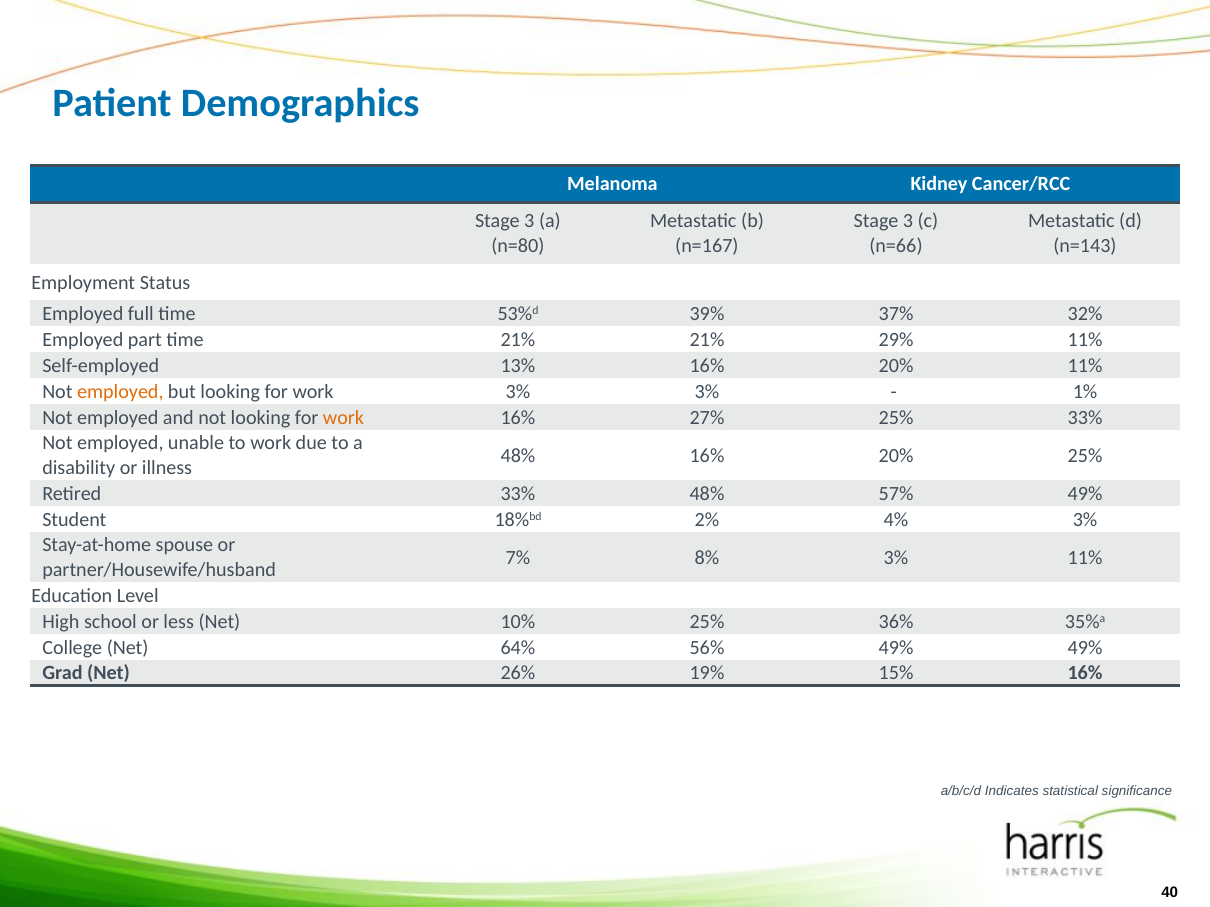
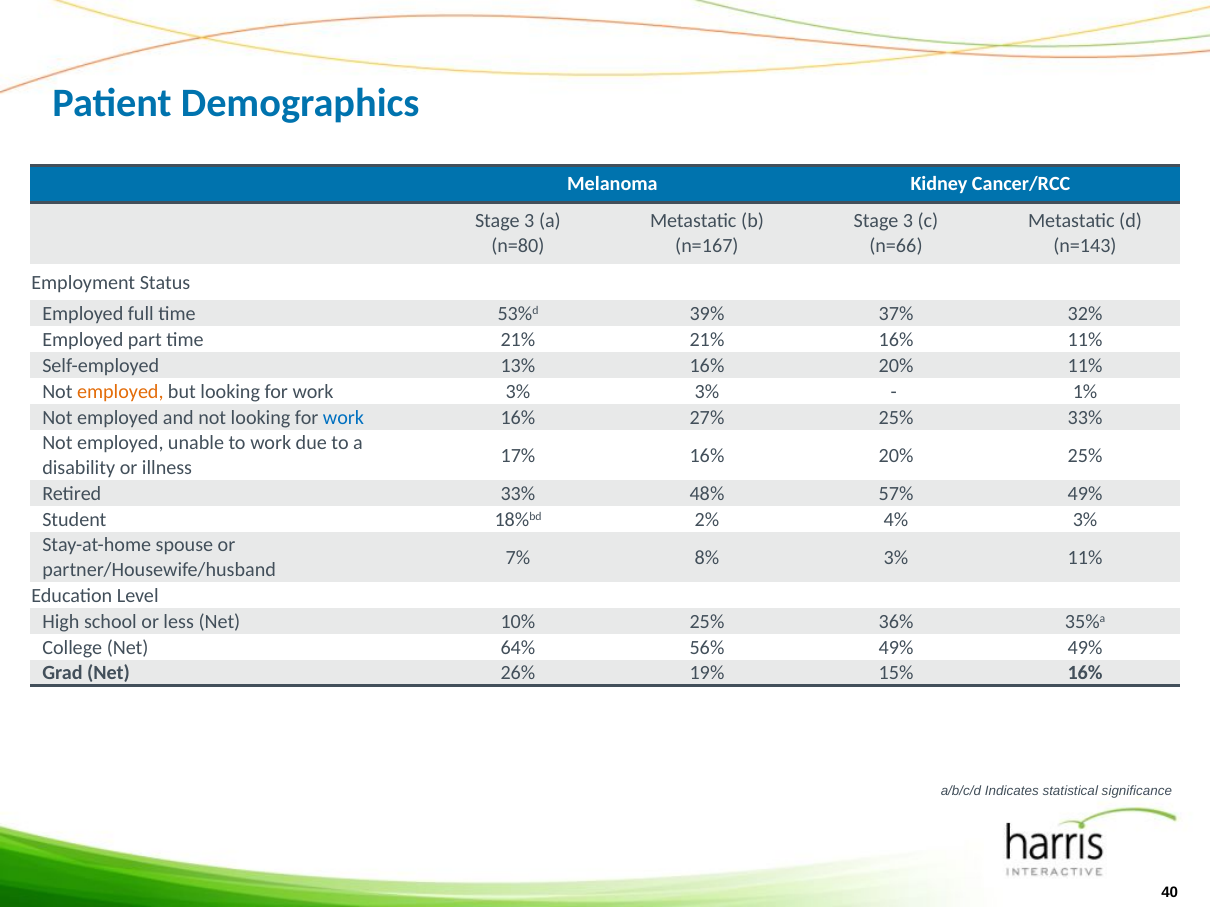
21% 29%: 29% -> 16% (896, 340)
work colour: orange -> blue (343, 418)
48%: 48% -> 17% (518, 456)
